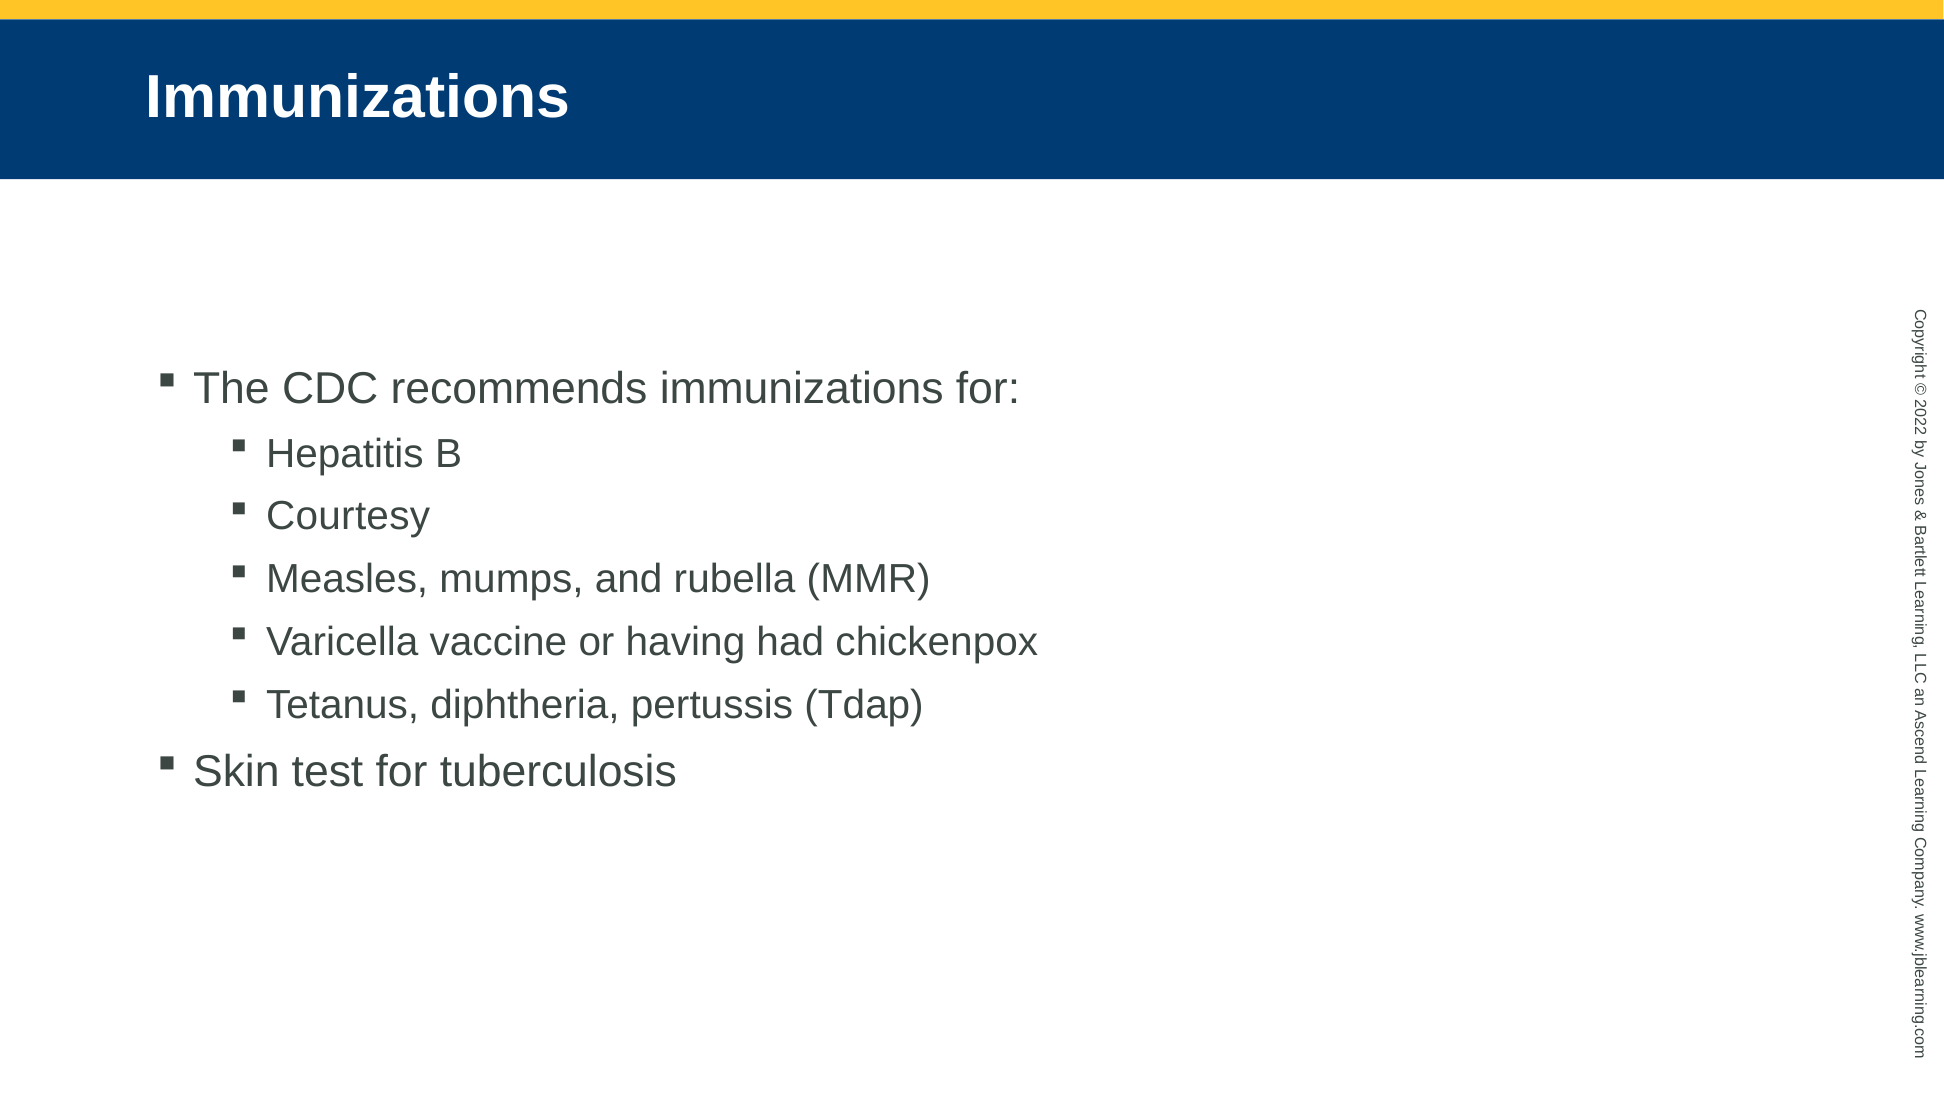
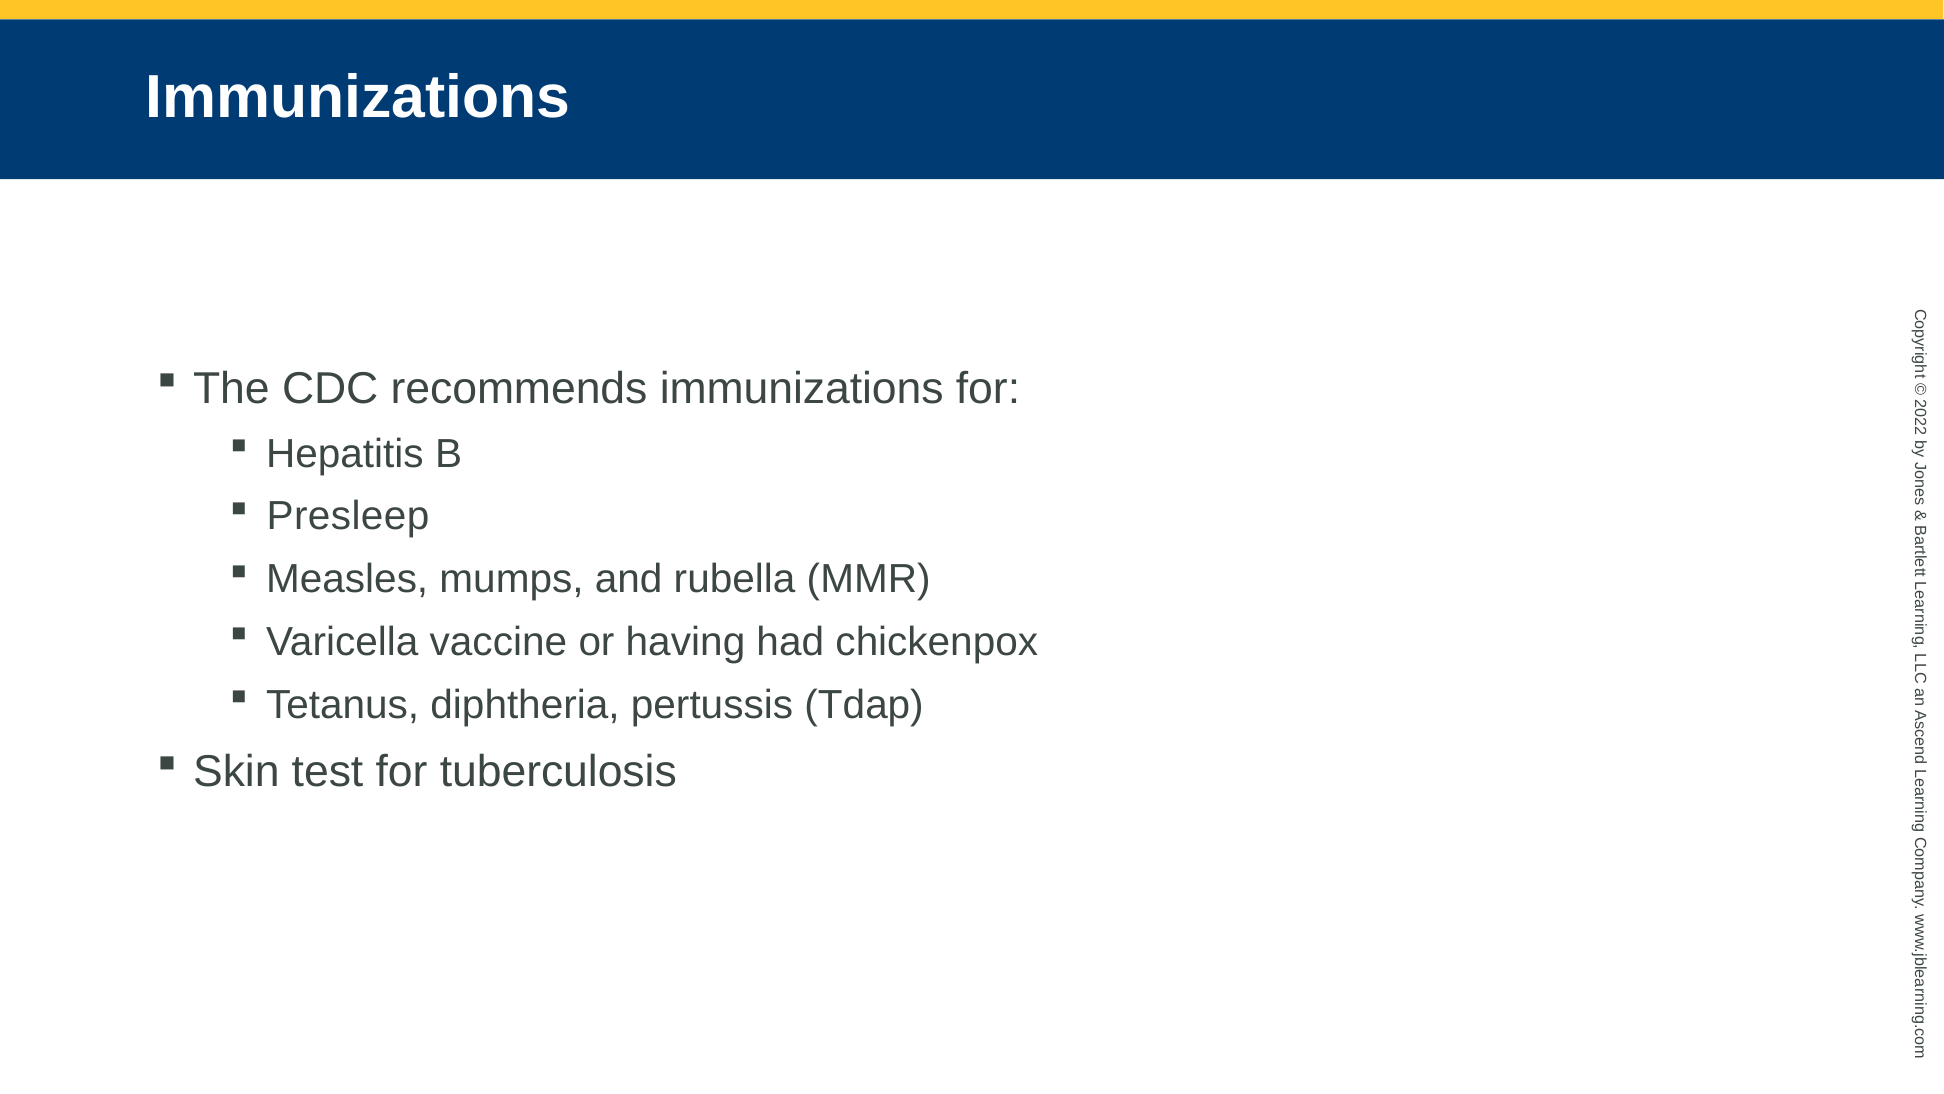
Courtesy: Courtesy -> Presleep (348, 516)
